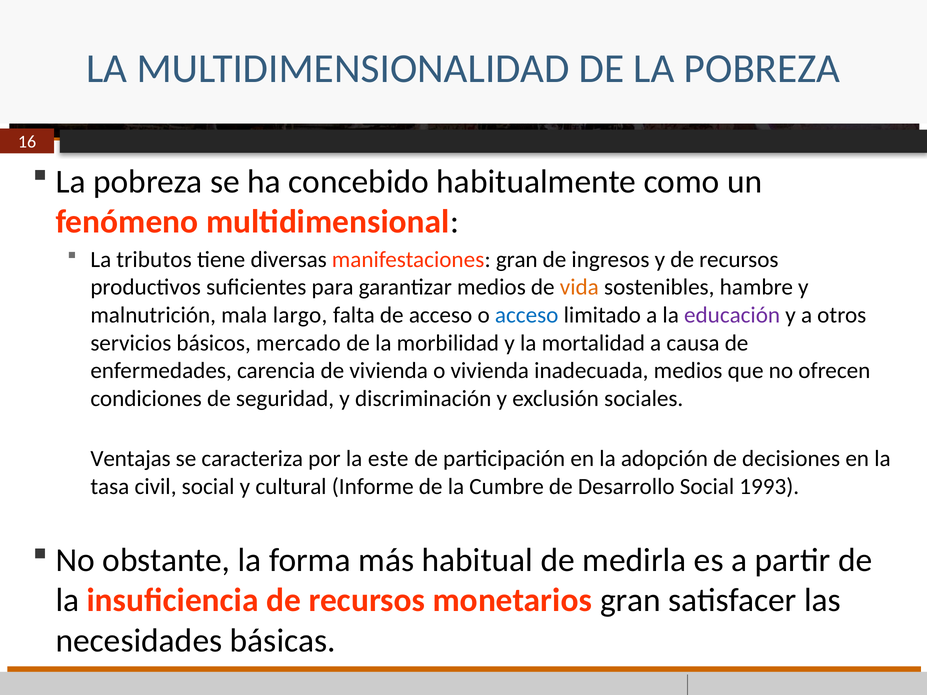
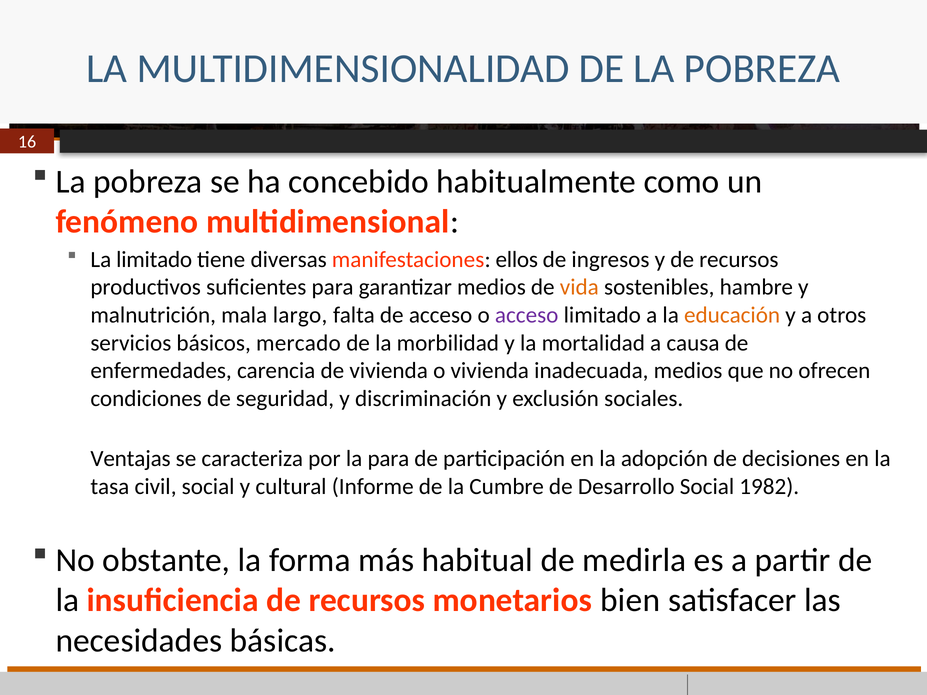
La tributos: tributos -> limitado (154, 260)
manifestaciones gran: gran -> ellos (517, 260)
acceso colour: blue -> purple (527, 315)
educación colour: purple -> orange (732, 315)
la este: este -> para (388, 459)
1993: 1993 -> 1982 (769, 487)
monetarios gran: gran -> bien (630, 601)
